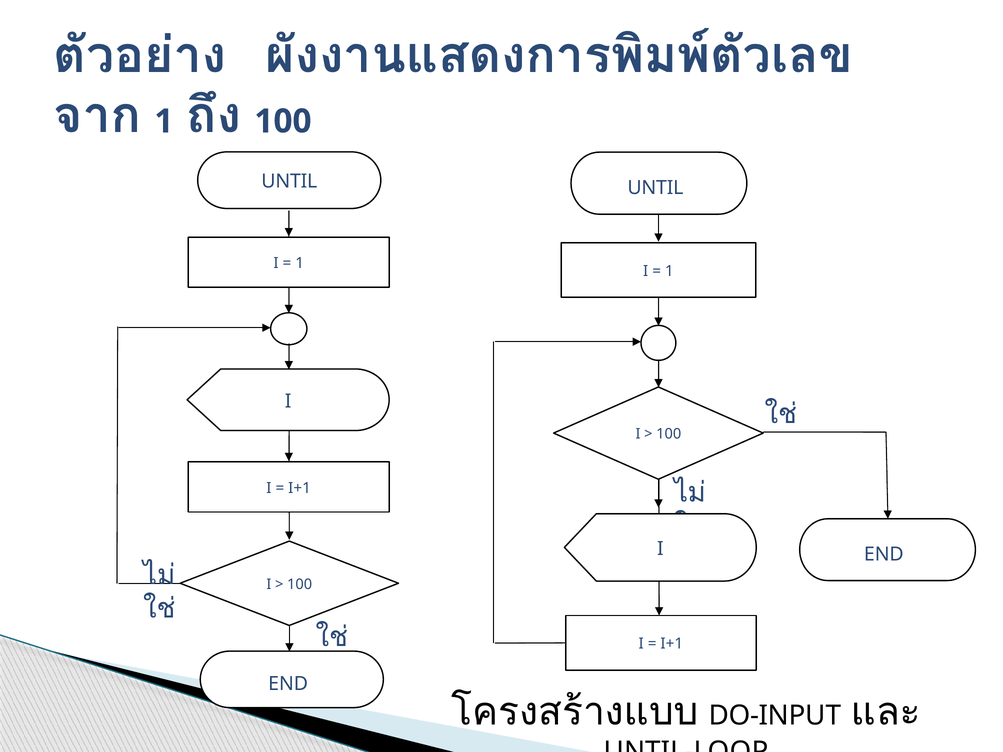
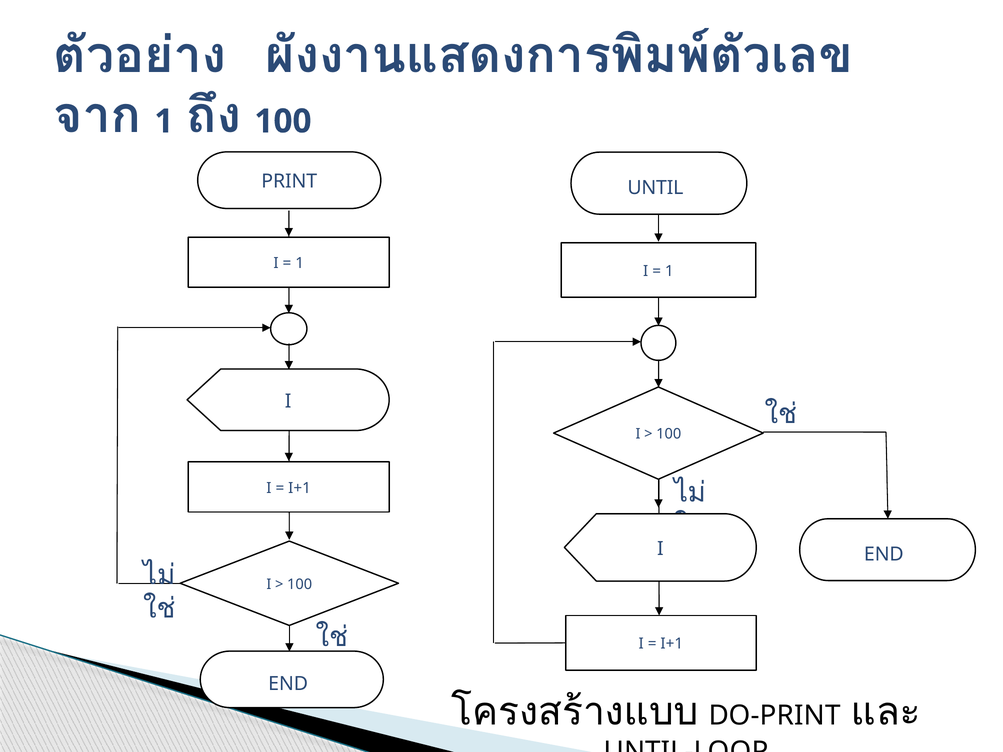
UNTIL: UNTIL -> PRINT (289, 182)
DO-INPUT: DO-INPUT -> DO-PRINT (775, 716)
